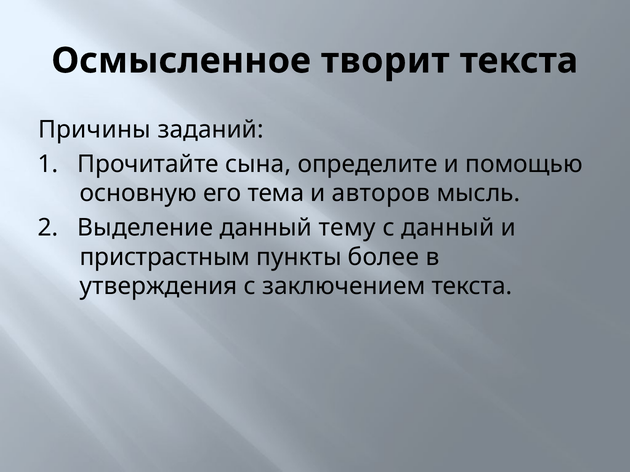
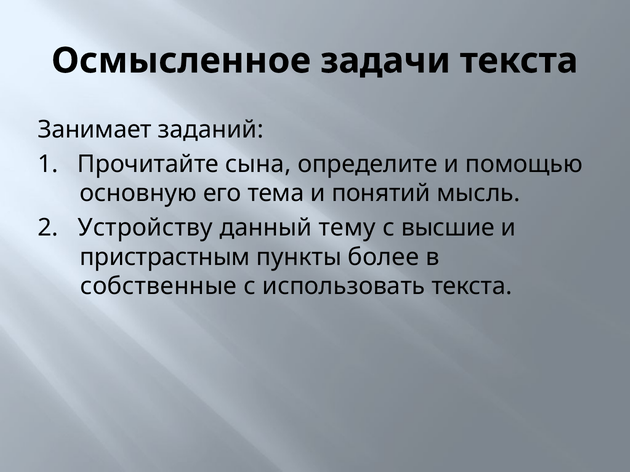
творит: творит -> задачи (385, 61)
Причины: Причины -> Занимает (95, 130)
авторов: авторов -> понятий (381, 194)
Выделение: Выделение -> Устройству (145, 228)
с данный: данный -> высшие (448, 228)
утверждения: утверждения -> собственные (159, 287)
заключением: заключением -> использовать (344, 287)
